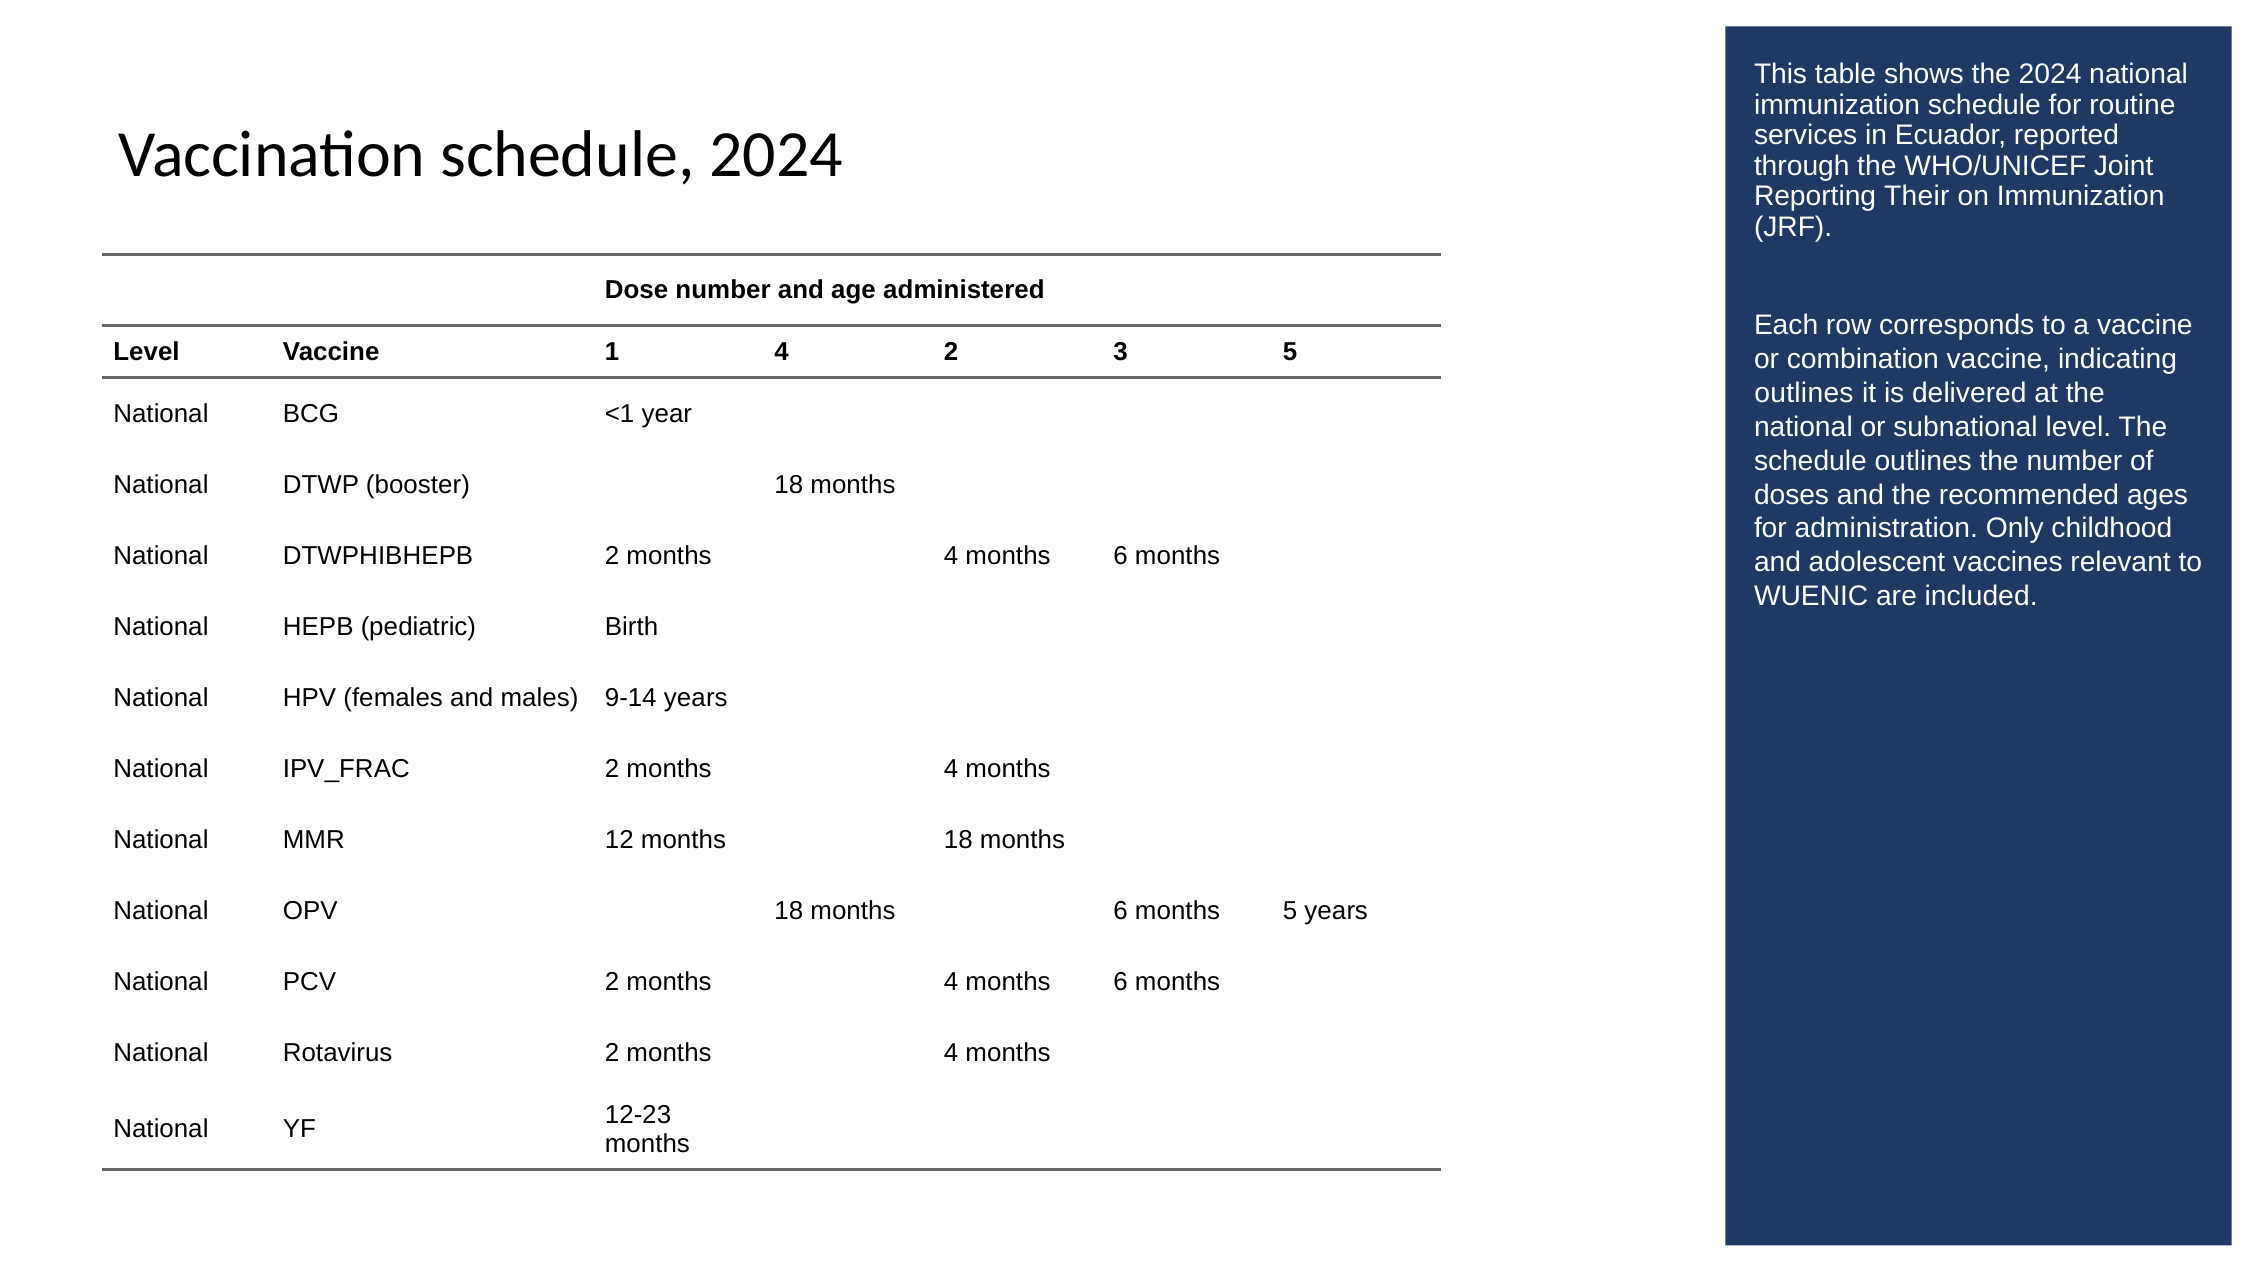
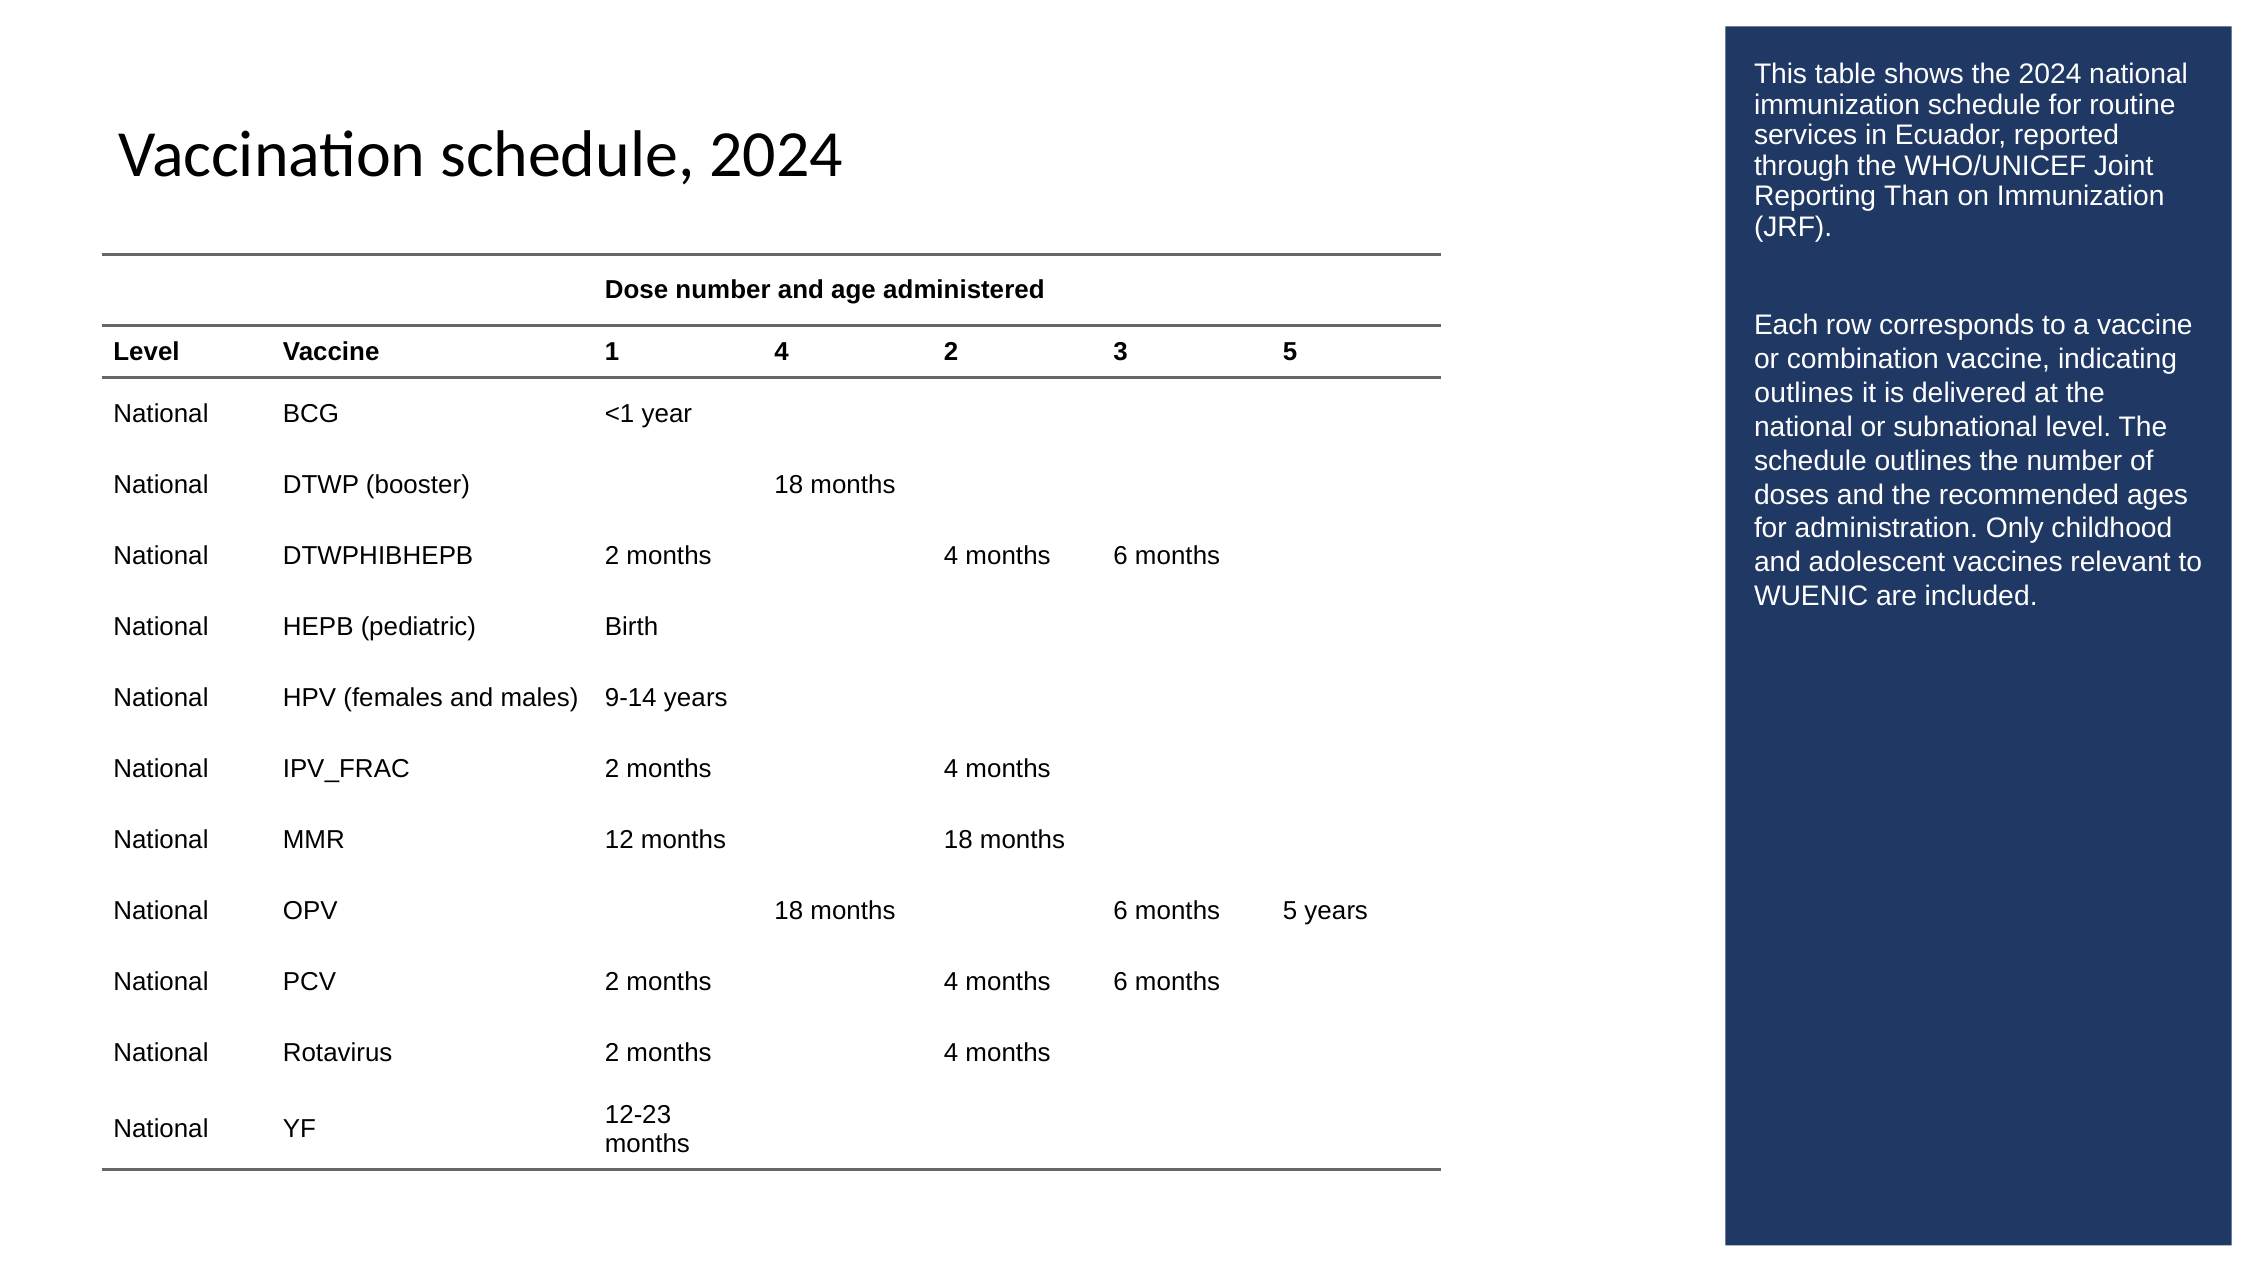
Their: Their -> Than (1917, 196)
